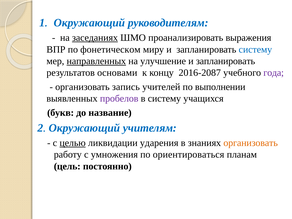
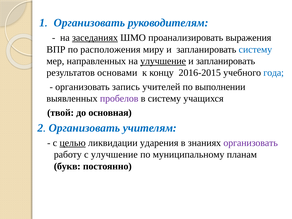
Окружающий: Окружающий -> Организовать (89, 23)
фонетическом: фонетическом -> расположения (110, 49)
направленных underline: present -> none (96, 61)
улучшение underline: none -> present (163, 61)
2016-2087: 2016-2087 -> 2016-2015 (200, 73)
года colour: purple -> blue (274, 73)
букв: букв -> твой (61, 113)
название: название -> основная (110, 113)
2 Окружающий: Окружающий -> Организовать (84, 128)
организовать colour: orange -> purple (251, 143)
с умножения: умножения -> улучшение (114, 155)
ориентироваться: ориентироваться -> муниципальному (189, 155)
цель: цель -> букв (67, 166)
